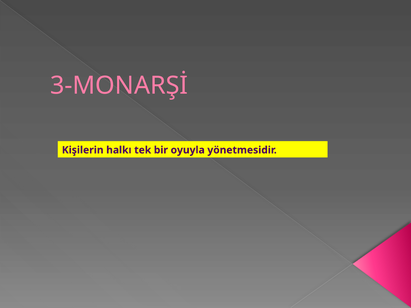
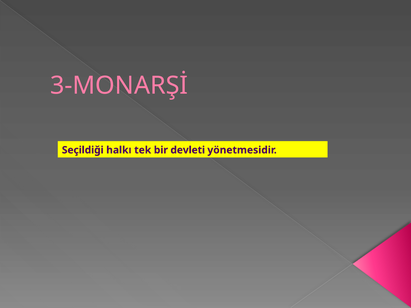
Kişilerin: Kişilerin -> Seçildiği (83, 150)
oyuyla: oyuyla -> devleti (188, 150)
